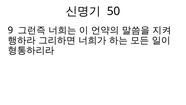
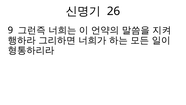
50: 50 -> 26 (114, 11)
